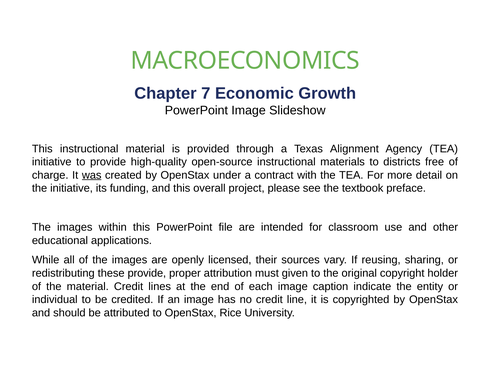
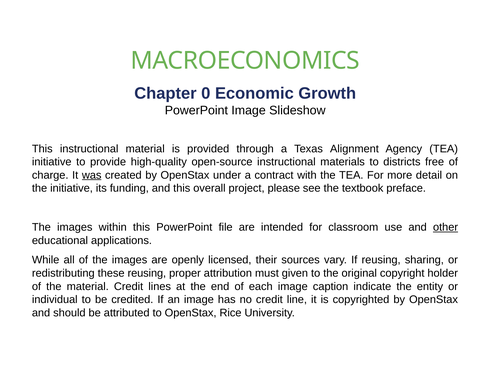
7: 7 -> 0 (206, 93)
other underline: none -> present (446, 227)
these provide: provide -> reusing (147, 273)
